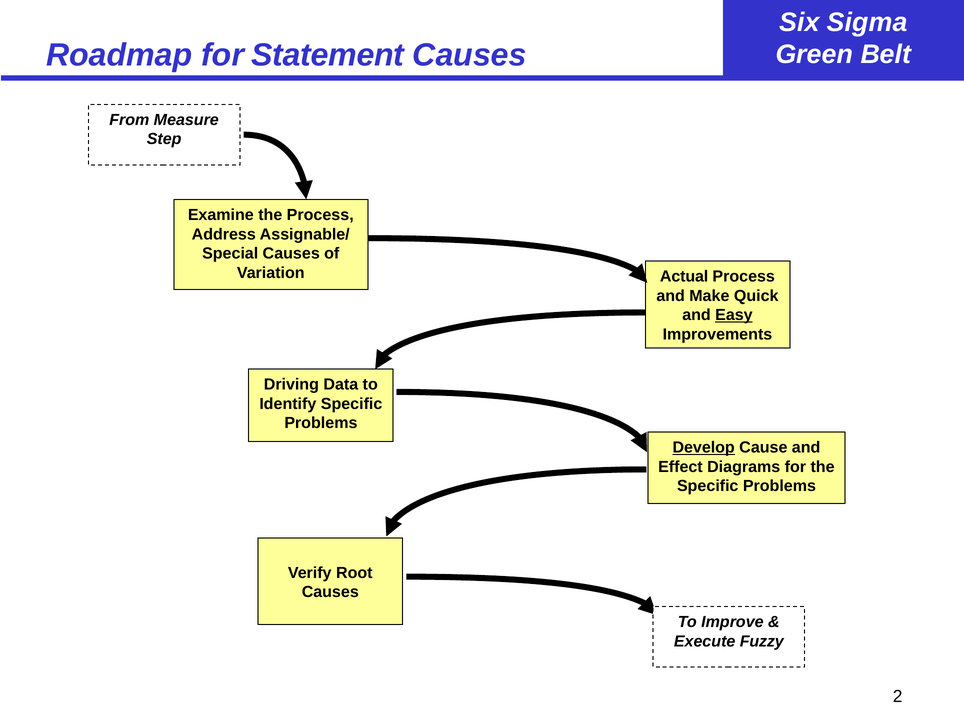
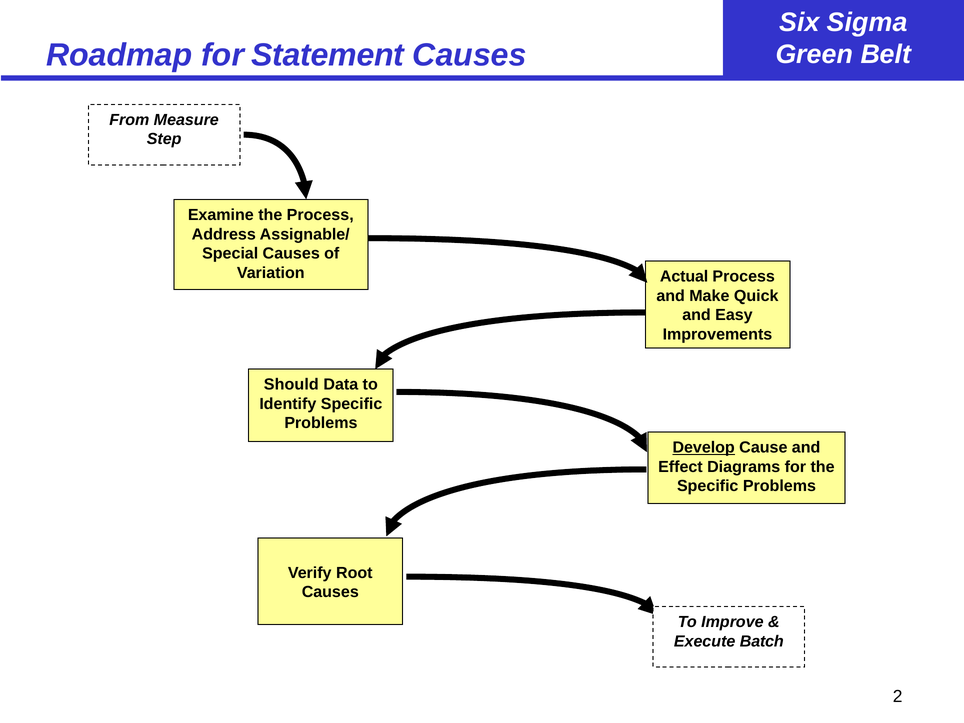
Easy underline: present -> none (734, 315)
Driving: Driving -> Should (291, 384)
Fuzzy: Fuzzy -> Batch (762, 641)
